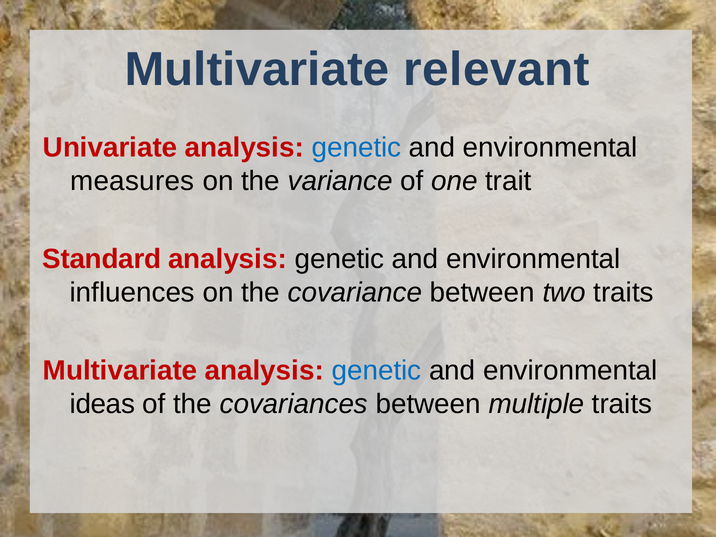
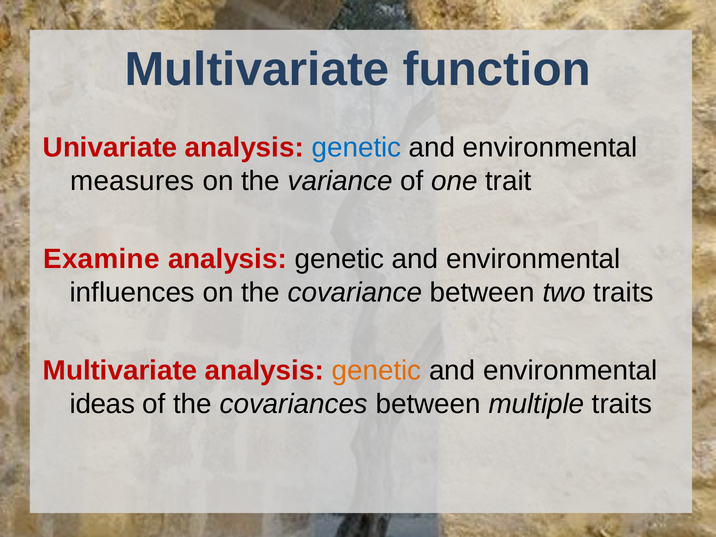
relevant: relevant -> function (497, 70)
Standard: Standard -> Examine (101, 259)
genetic colour: blue -> orange (377, 370)
